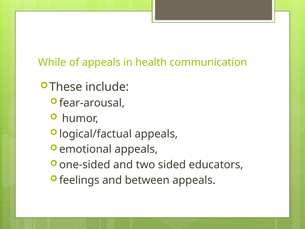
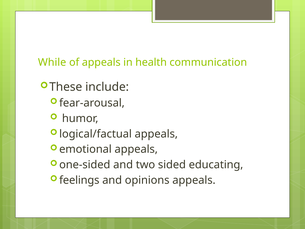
educators: educators -> educating (216, 165)
between: between -> opinions (147, 180)
